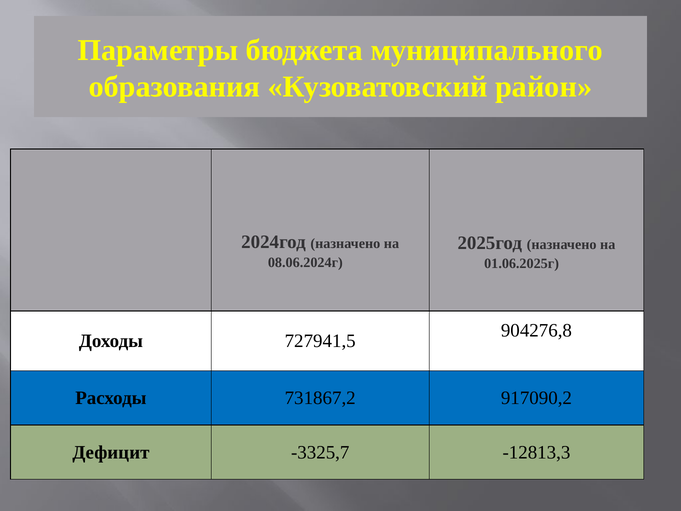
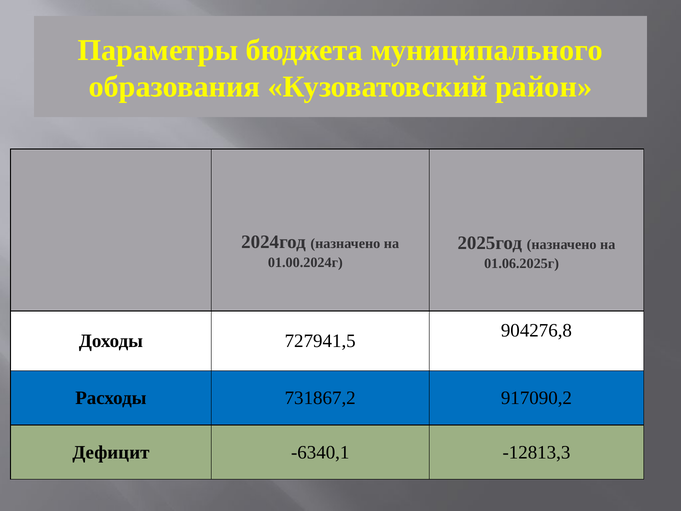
08.06.2024г: 08.06.2024г -> 01.00.2024г (305, 262)
-3325,7: -3325,7 -> -6340,1 (320, 452)
